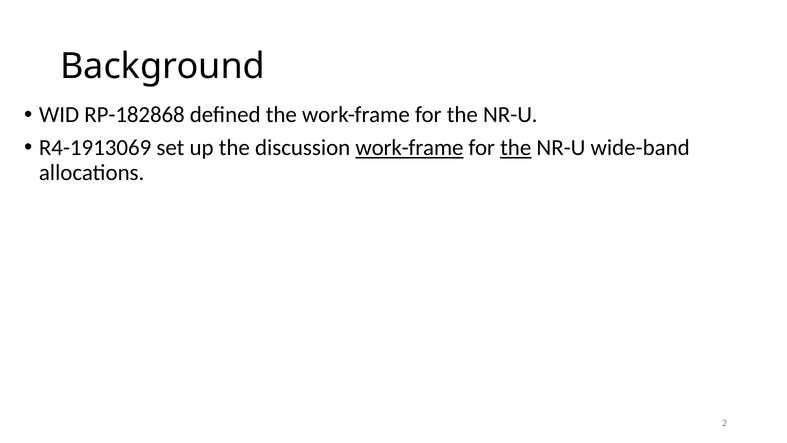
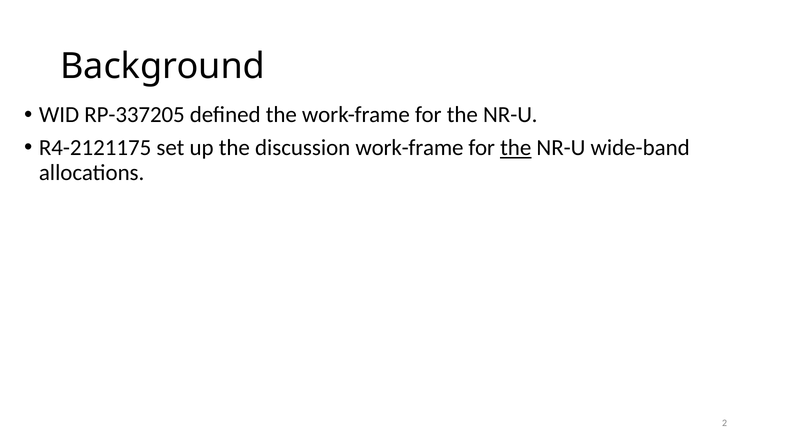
RP-182868: RP-182868 -> RP-337205 (135, 115)
R4-1913069: R4-1913069 -> R4-2121175 (95, 148)
work-frame underline: present -> none (409, 148)
